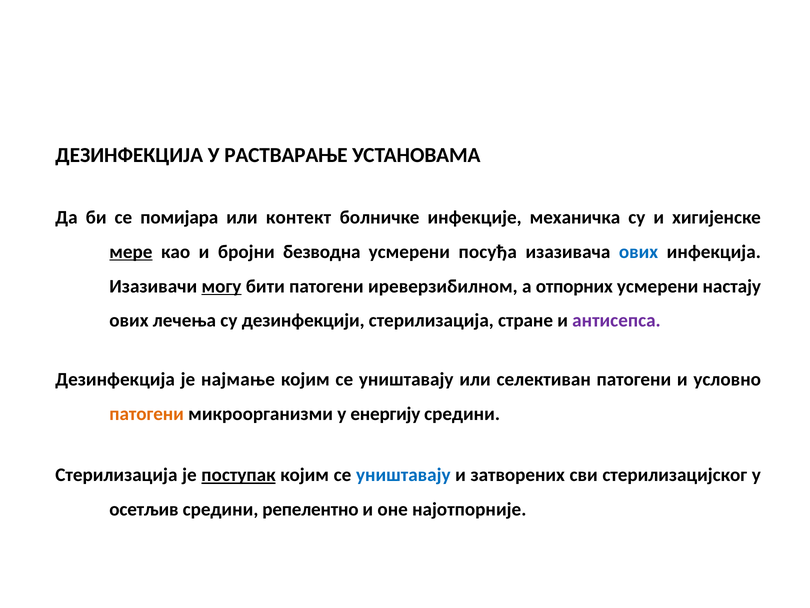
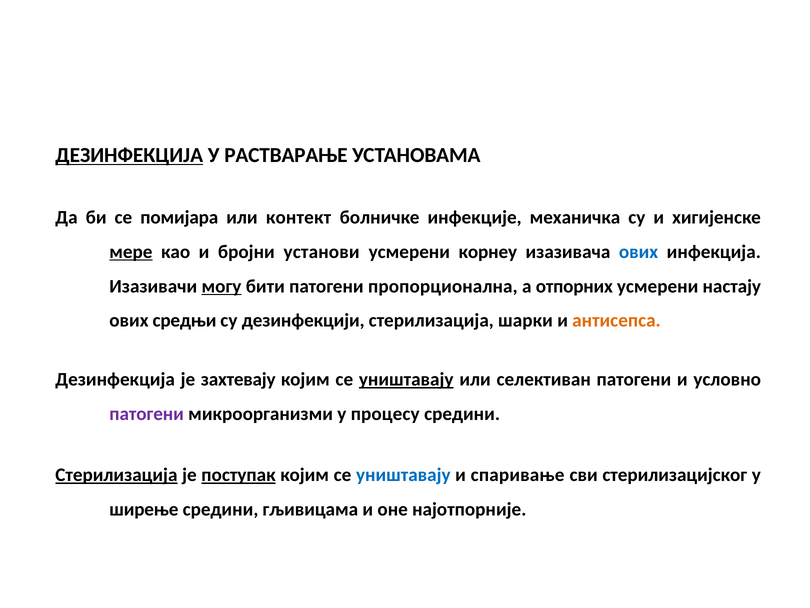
ДЕЗИНФЕКЦИЈА underline: none -> present (129, 155)
безводна: безводна -> установи (322, 252)
посуђа: посуђа -> корнеу (488, 252)
иреверзибилном: иреверзибилном -> пропорционална (443, 286)
лечења: лечења -> средњи (185, 320)
стране: стране -> шарки (525, 320)
антисепса colour: purple -> orange (616, 320)
најмање: најмање -> захтевају (238, 379)
уништавају underline: none -> present (406, 379)
патогени colour: orange -> purple (147, 414)
енергију: енергију -> процесу (385, 414)
Стерилизација underline: none -> present (116, 475)
затворених: затворених -> спаривање (518, 475)
осетљив: осетљив -> ширење (144, 509)
репелентно: репелентно -> гљивицама (310, 509)
